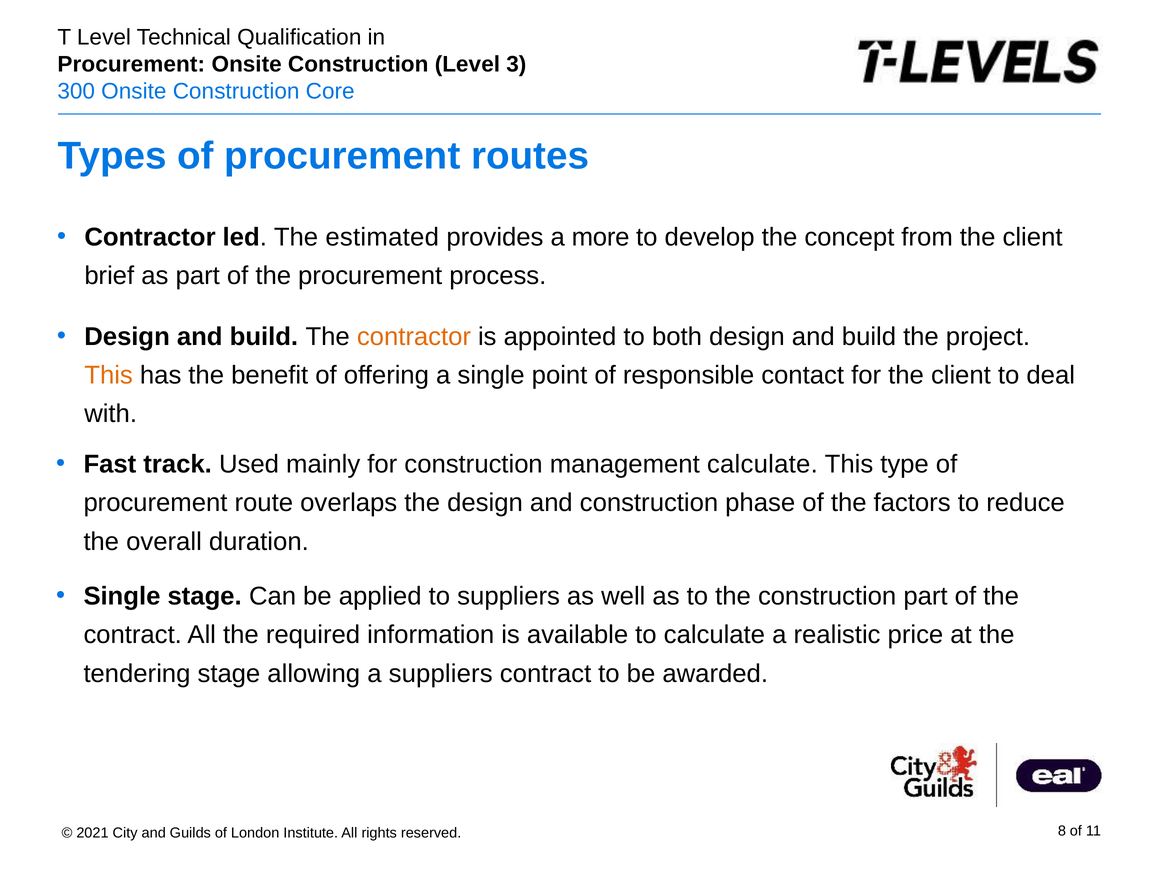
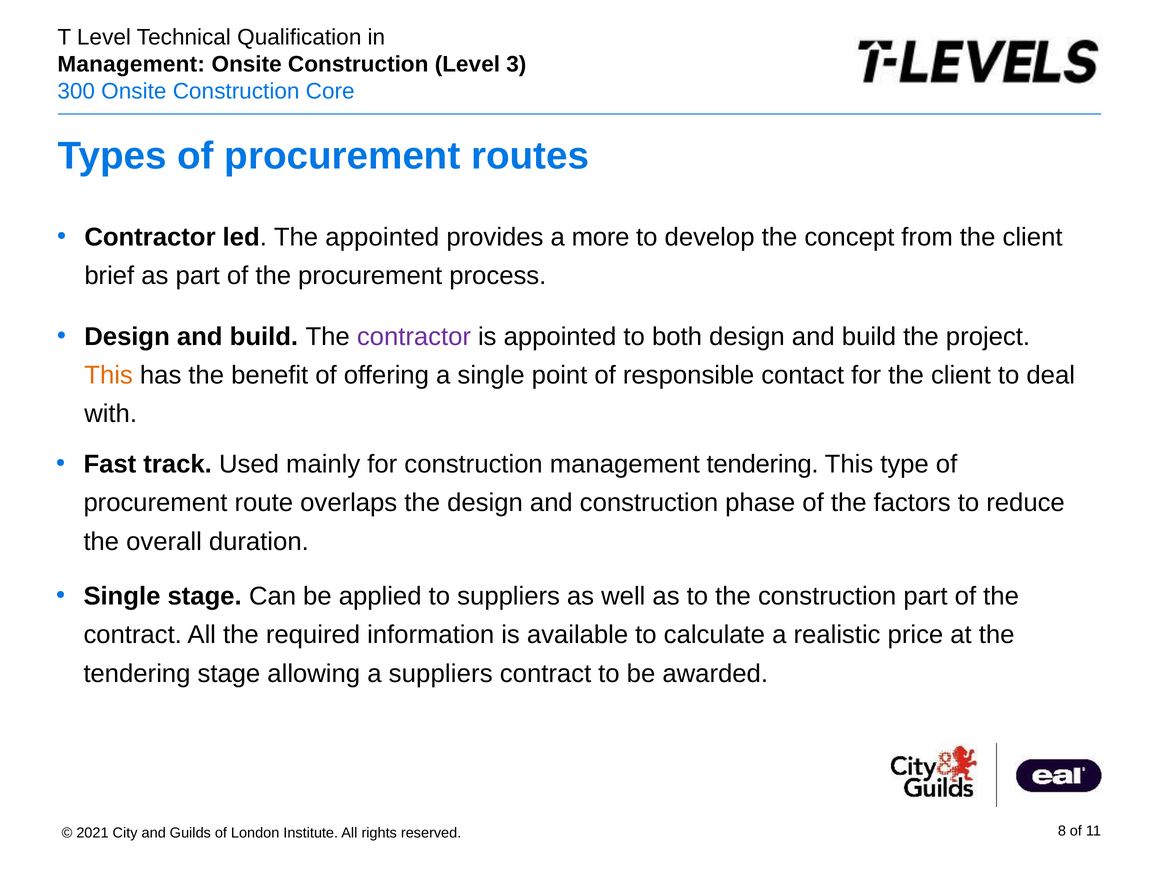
Procurement: Procurement -> Management (131, 64)
The estimated: estimated -> appointed (382, 237)
contractor colour: orange -> purple (414, 337)
management calculate: calculate -> tendering (763, 464)
